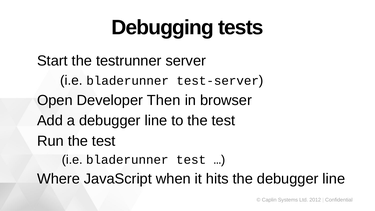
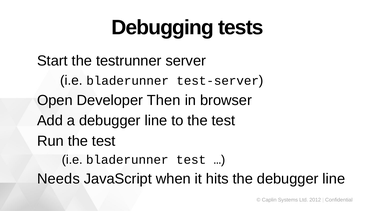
Where: Where -> Needs (58, 179)
